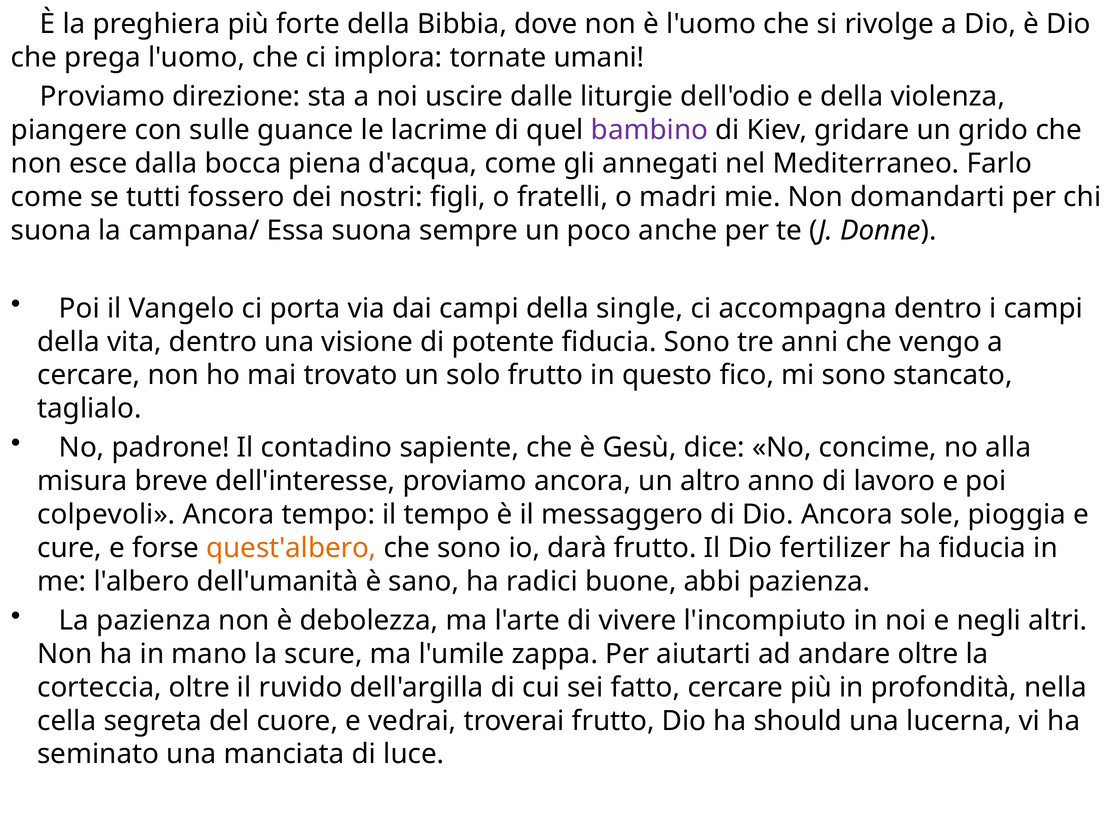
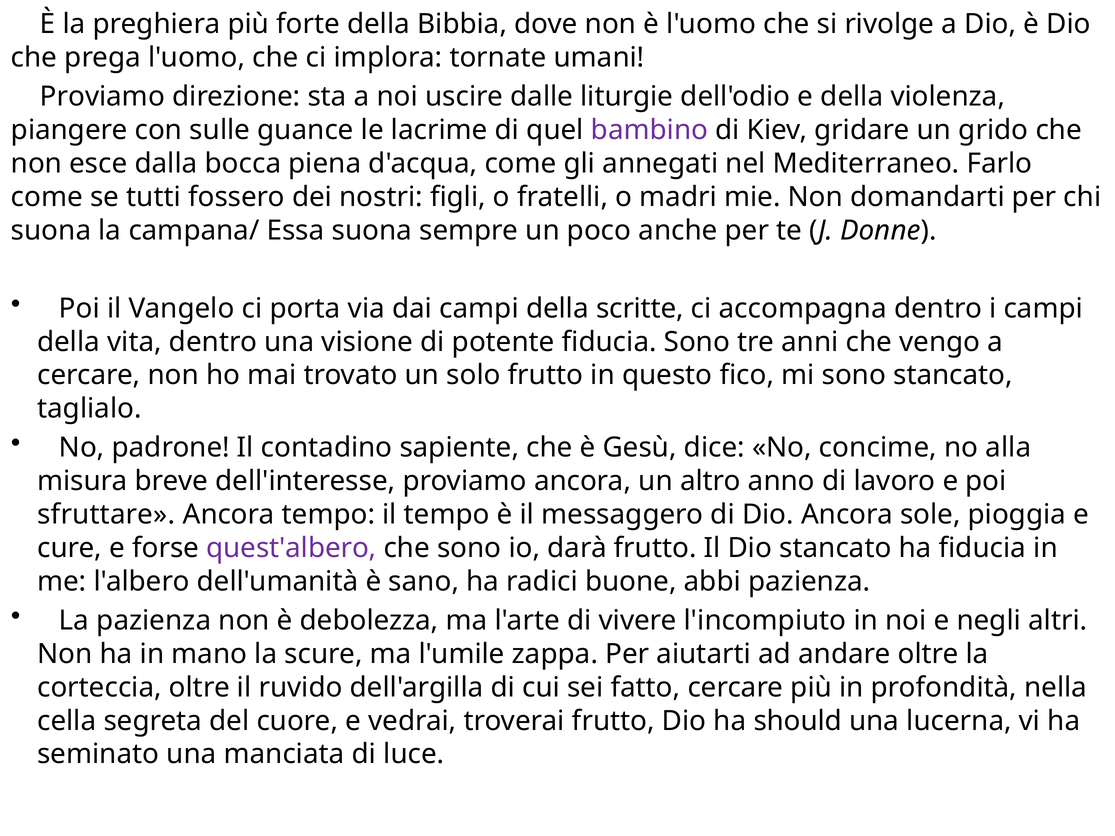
single: single -> scritte (640, 308)
colpevoli: colpevoli -> sfruttare (106, 515)
quest'albero colour: orange -> purple (291, 548)
Dio fertilizer: fertilizer -> stancato (835, 548)
